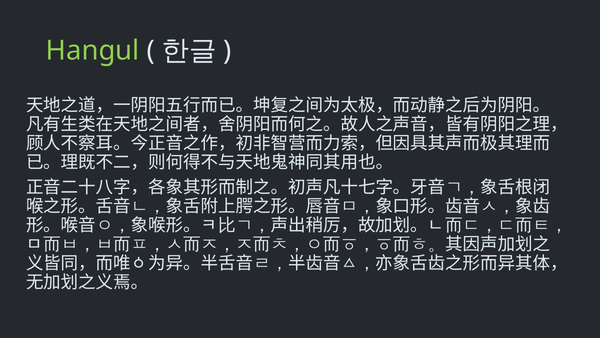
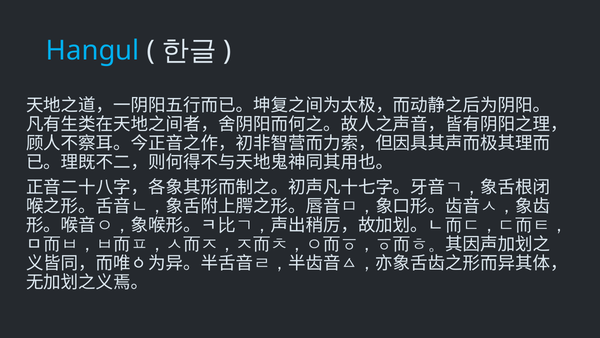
Hangul colour: light green -> light blue (93, 50)
